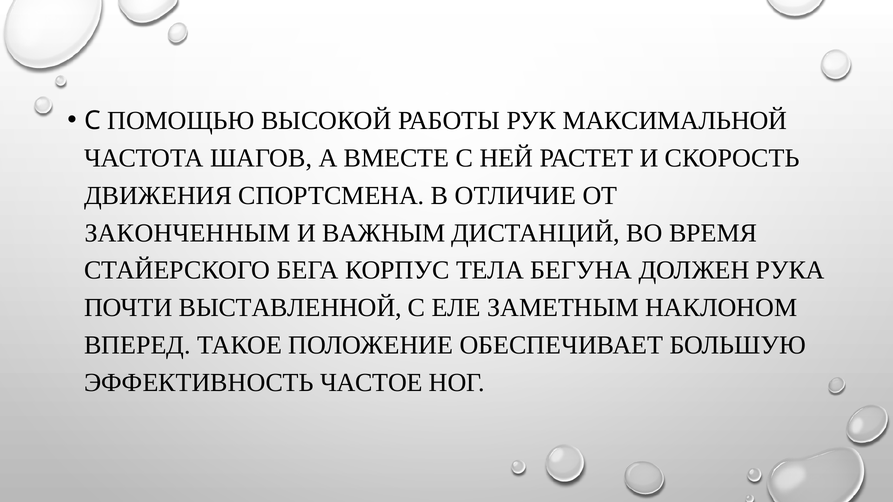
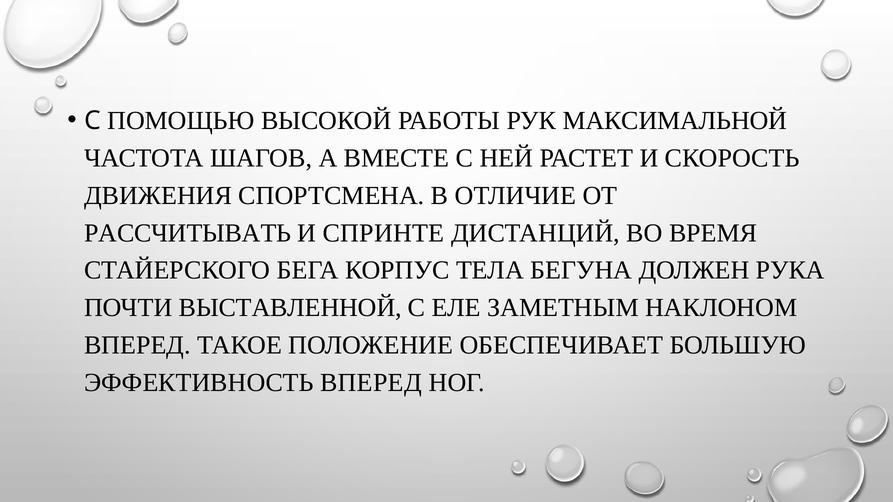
ЗАКОНЧЕННЫМ: ЗАКОНЧЕННЫМ -> РАССЧИТЫВАТЬ (188, 233)
ВАЖНЫМ: ВАЖНЫМ -> СПРИНТЕ (383, 233)
ЭФФЕКТИВНОСТЬ ЧАСТОЕ: ЧАСТОЕ -> ВПЕРЕД (371, 383)
